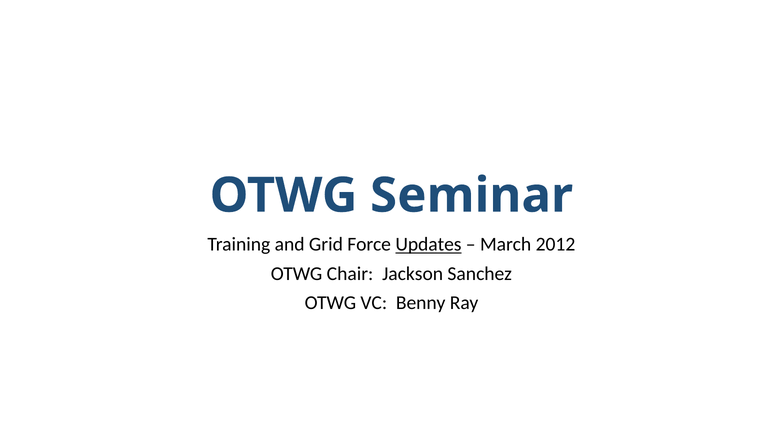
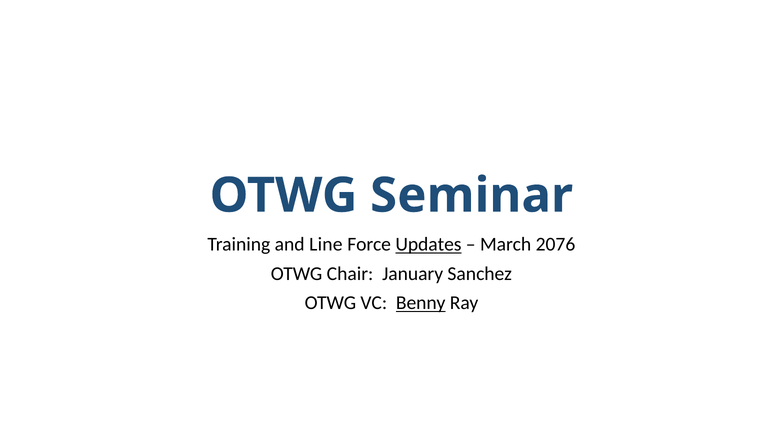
Grid: Grid -> Line (326, 245)
2012: 2012 -> 2076 (555, 245)
Jackson: Jackson -> January (413, 274)
Benny underline: none -> present (421, 303)
